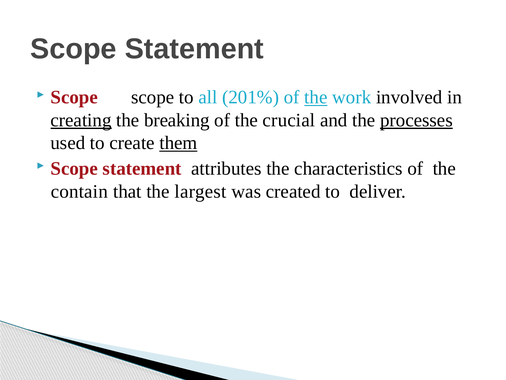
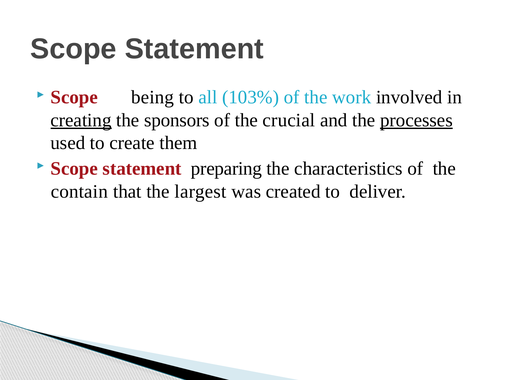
Scope scope: scope -> being (153, 97)
201%: 201% -> 103% (251, 97)
the underline: present -> none (316, 97)
breaking: breaking -> sponsors (177, 120)
them underline: present -> none (178, 143)
attributes: attributes -> preparing (227, 168)
